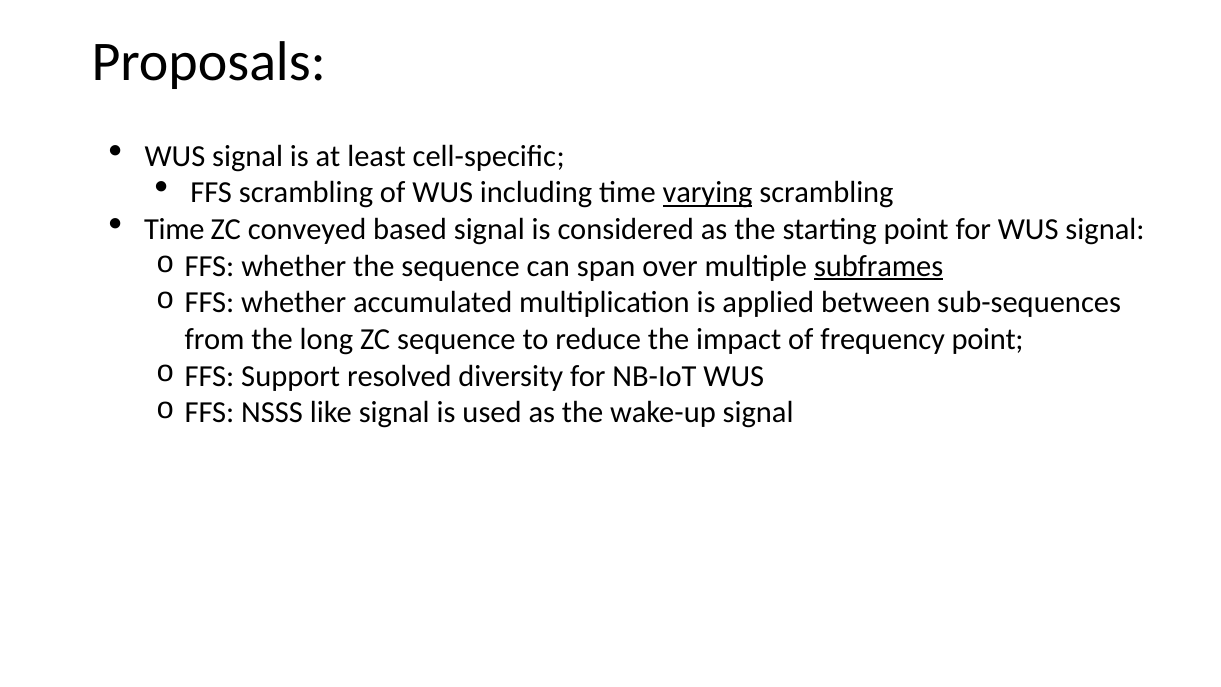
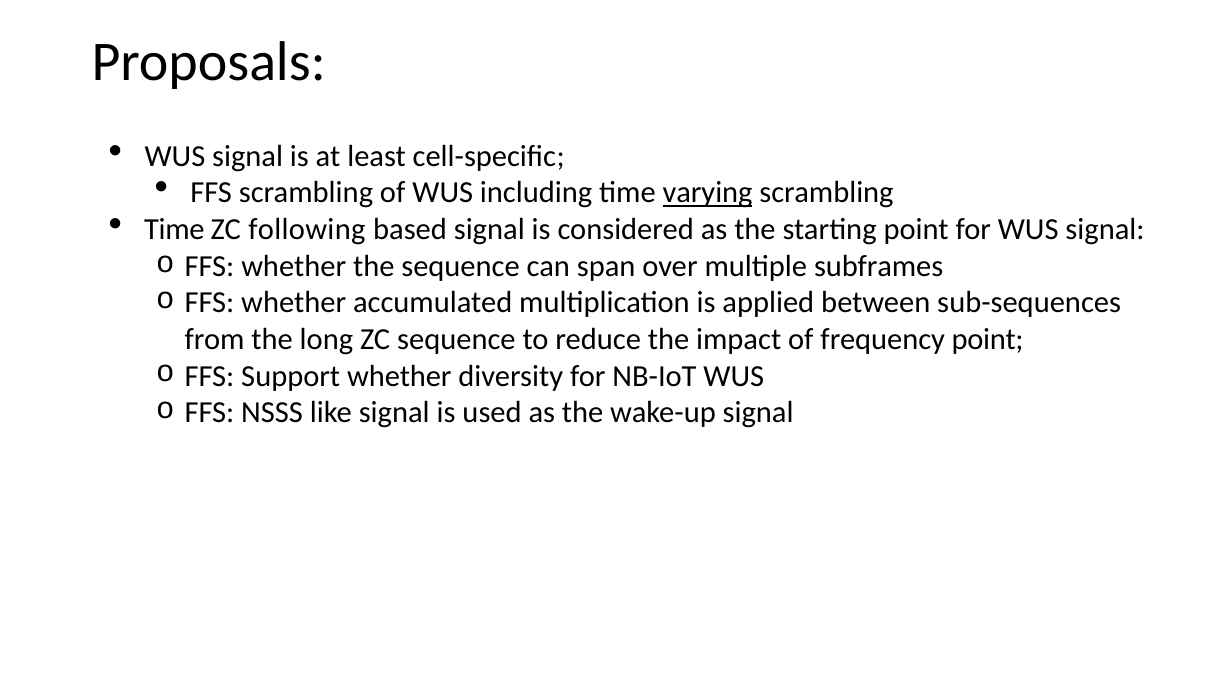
conveyed: conveyed -> following (307, 229)
subframes underline: present -> none (879, 266)
Support resolved: resolved -> whether (399, 376)
